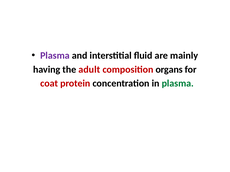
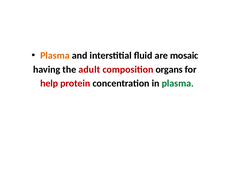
Plasma colour: purple -> orange (55, 56)
mainly: mainly -> mosaic (184, 56)
coat: coat -> help (49, 84)
